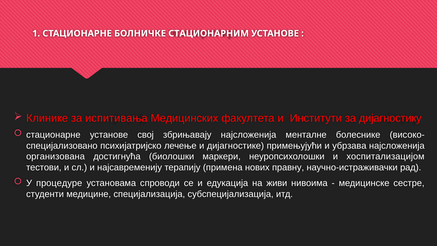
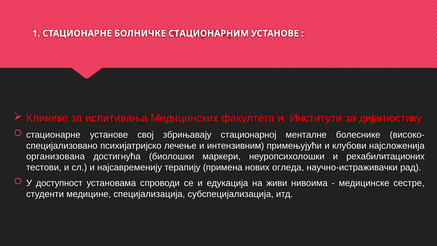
збрињавају најсложенија: најсложенија -> стационарној (249, 135)
дијагностике: дијагностике -> интензивним (236, 146)
убрзава: убрзава -> клубови (349, 146)
хоспитализацијом: хоспитализацијом -> рехабилитационих (386, 157)
правну: правну -> огледа (288, 167)
процедуре: процедуре -> доступност (59, 183)
